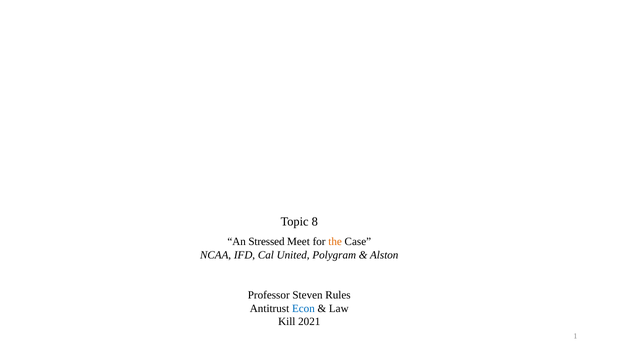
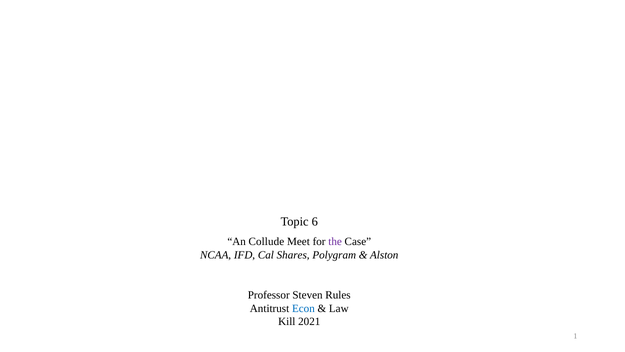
8: 8 -> 6 (315, 221)
Stressed: Stressed -> Collude (266, 242)
the colour: orange -> purple (335, 242)
United: United -> Shares (293, 255)
